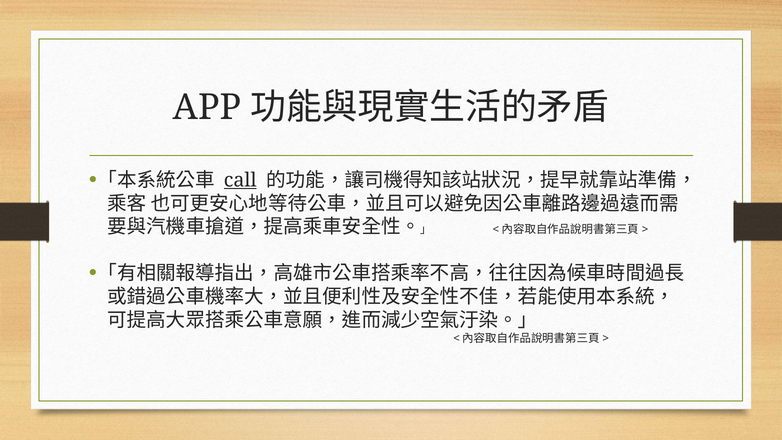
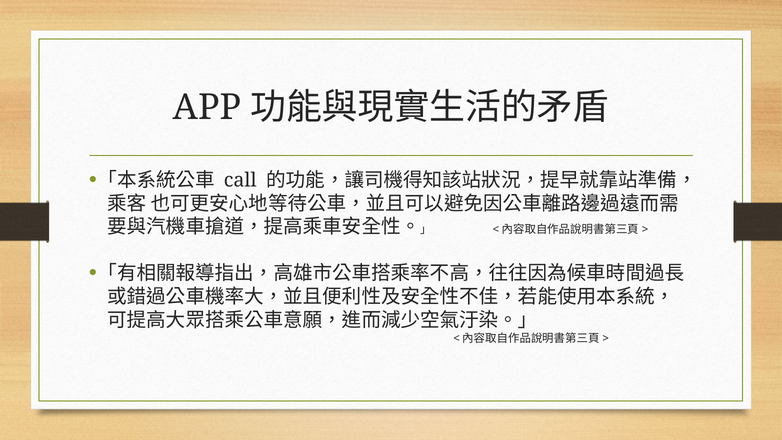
call underline: present -> none (240, 180)
